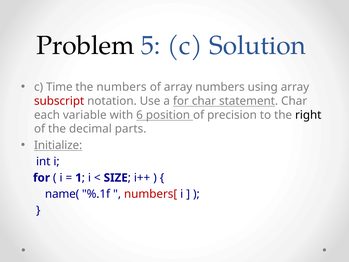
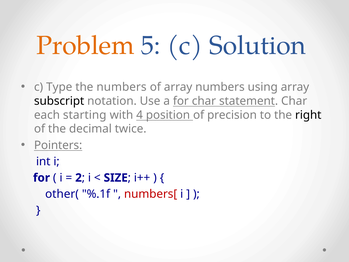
Problem colour: black -> orange (85, 45)
Time: Time -> Type (59, 87)
subscript colour: red -> black (59, 101)
variable: variable -> starting (85, 115)
6: 6 -> 4 (140, 115)
parts: parts -> twice (131, 129)
Initialize: Initialize -> Pointers (58, 145)
1: 1 -> 2 (79, 178)
name(: name( -> other( (62, 194)
